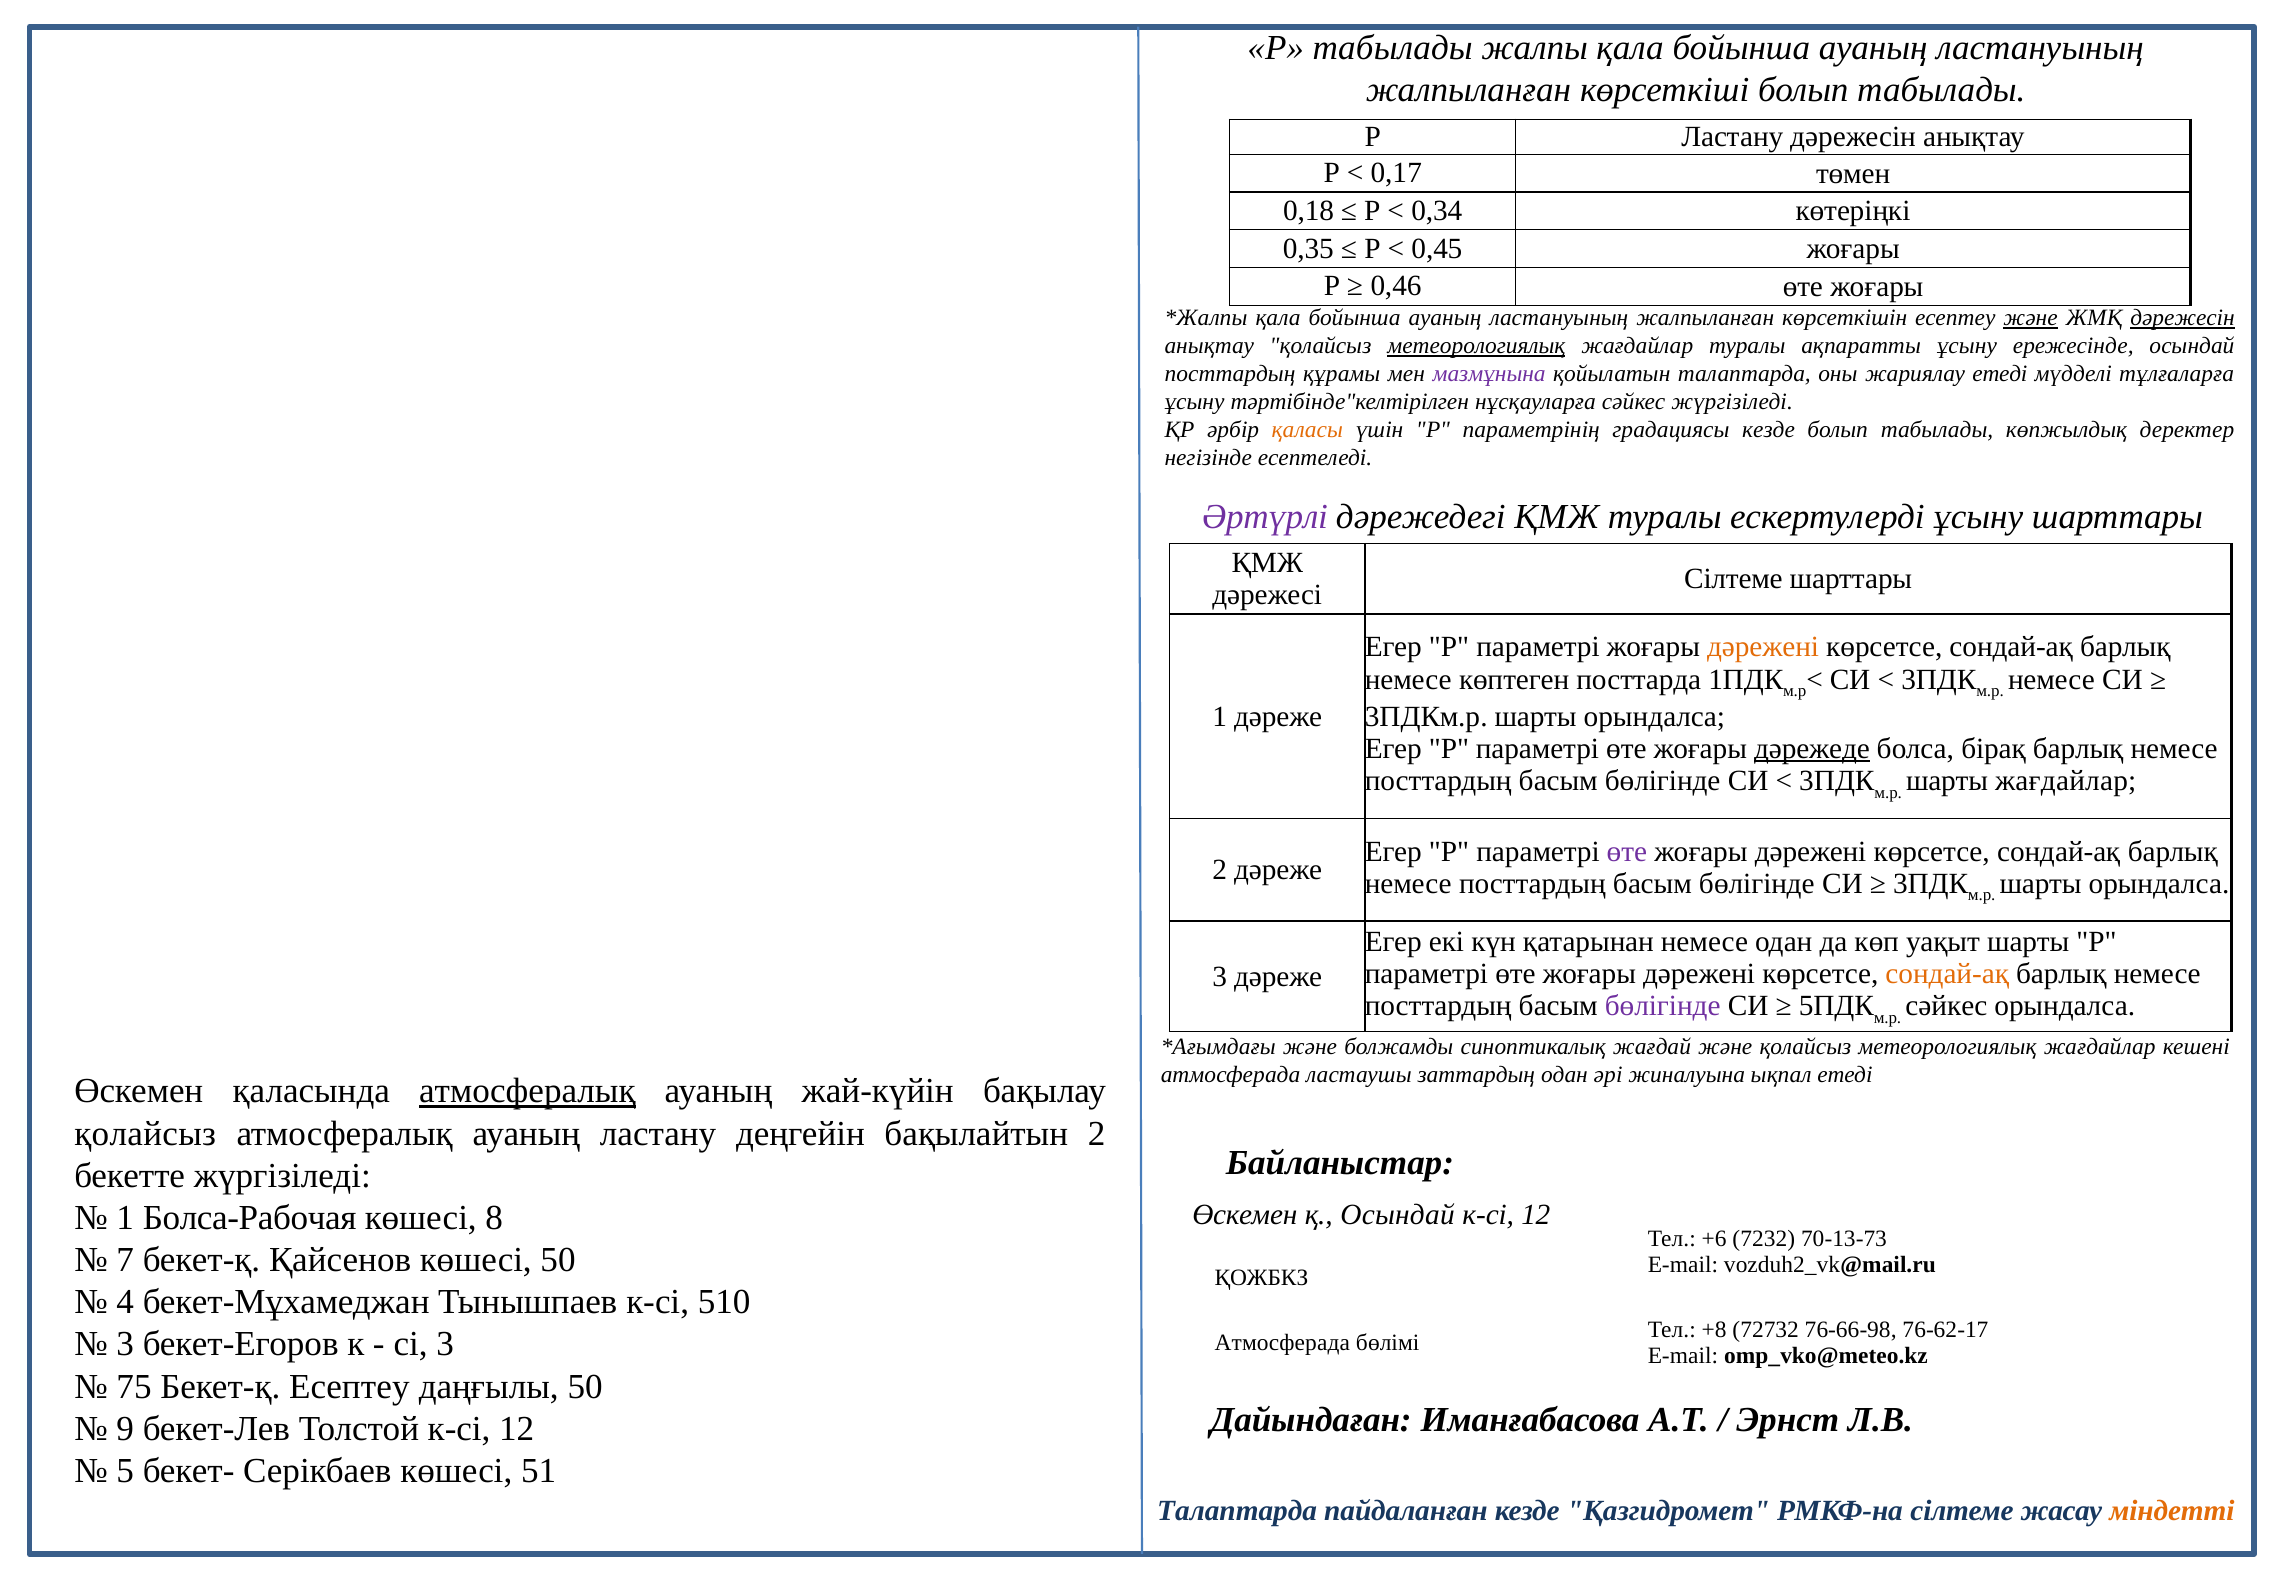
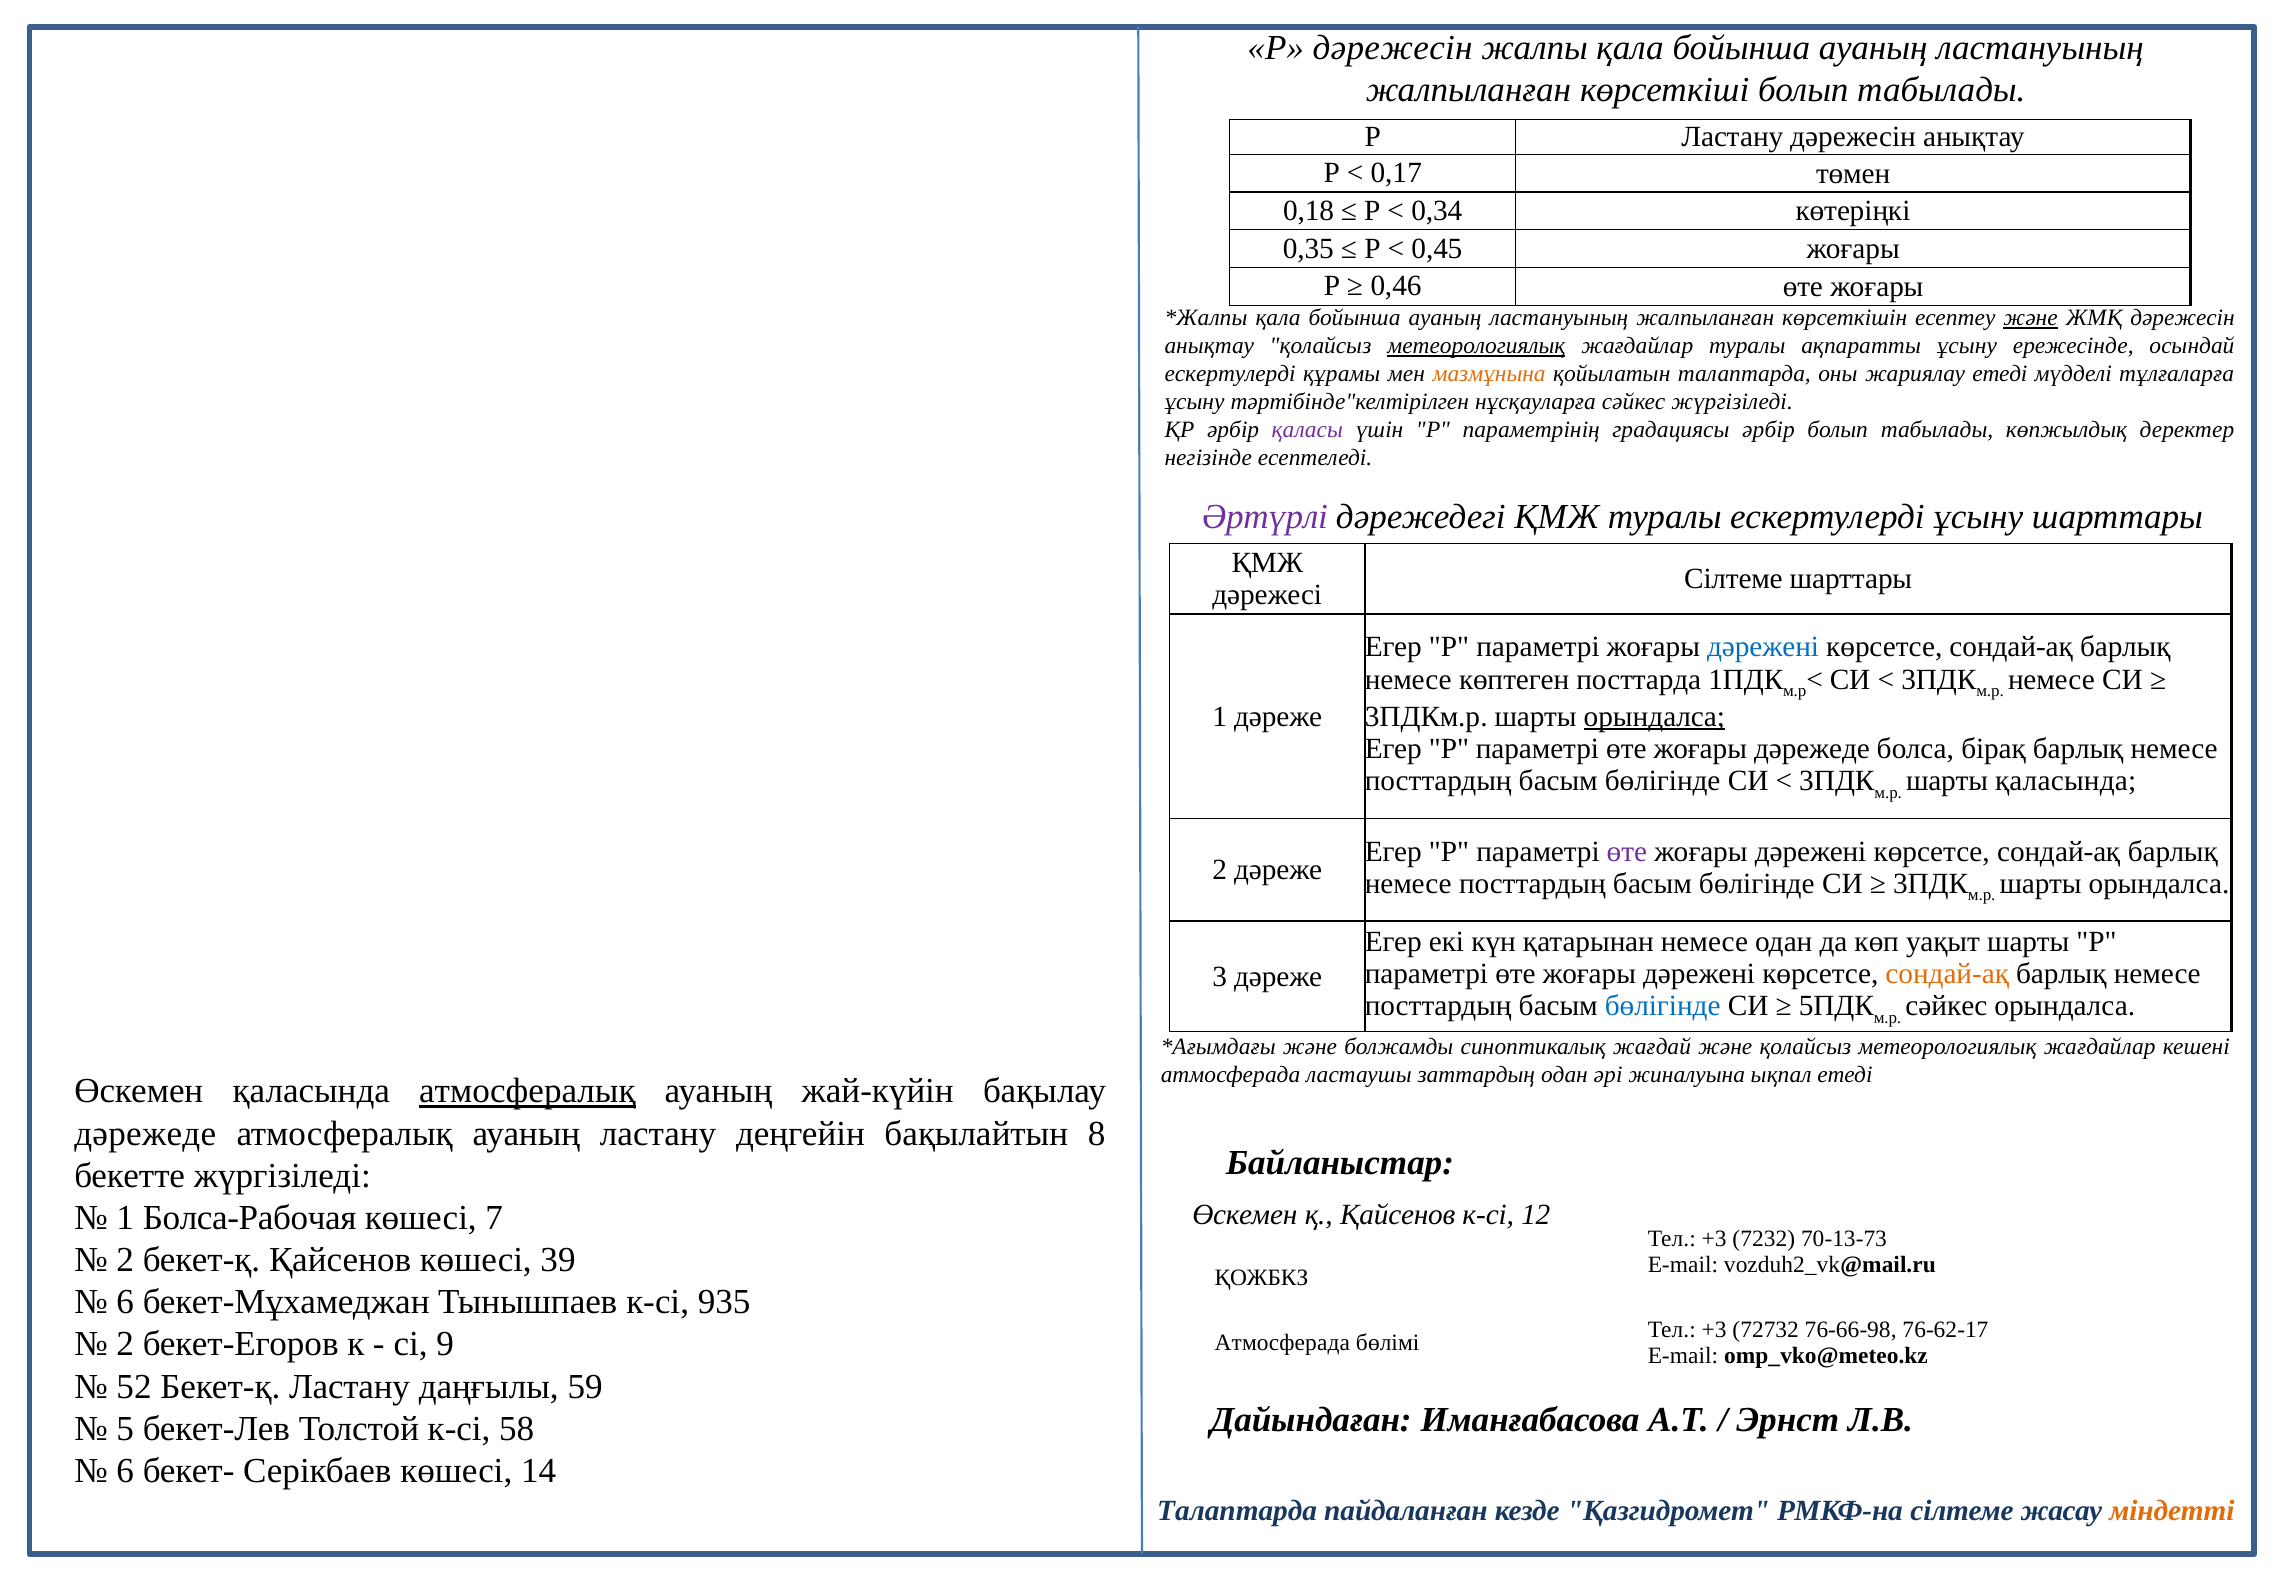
Р табылады: табылады -> дәрежесін (1393, 48)
дәрежесін underline: present -> none (2182, 318)
посттардың: посттардың -> ескертулерді (1230, 374)
мазмұнына colour: purple -> orange (1489, 374)
қаласы colour: orange -> purple (1307, 430)
градациясы кезде: кезде -> әрбір (1768, 430)
дәрежені colour: orange -> blue (1763, 647)
орындалса underline: none -> present (1654, 717)
дәрежеде underline: present -> none (1812, 749)
шарты жағдайлар: жағдайлар -> қаласында (2066, 781)
бөлігінде colour: purple -> blue (1663, 1006)
қолайсыз: қолайсыз -> дәрежеде (145, 1134)
бақылайтын 2: 2 -> 8 (1097, 1134)
қ Осындай: Осындай -> Қайсенов (1398, 1215)
8: 8 -> 7 (494, 1218)
+6: +6 -> +3 (1714, 1239)
7: 7 -> 2 (125, 1260)
көшесі 50: 50 -> 39 (558, 1260)
4: 4 -> 6 (125, 1302)
510: 510 -> 935 (724, 1302)
+8: +8 -> +3 (1714, 1330)
3: 3 -> 2 (125, 1345)
сі 3: 3 -> 9 (445, 1345)
75: 75 -> 52 (134, 1387)
Бекет-қ Есептеу: Есептеу -> Ластану (350, 1387)
даңғылы 50: 50 -> 59 (585, 1387)
9: 9 -> 5 (125, 1429)
Толстой к-сі 12: 12 -> 58 (517, 1429)
5: 5 -> 6 (125, 1471)
51: 51 -> 14 (539, 1471)
